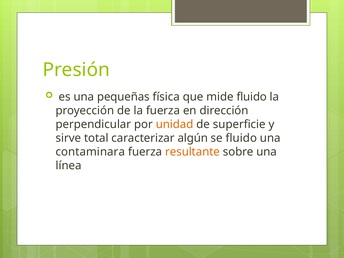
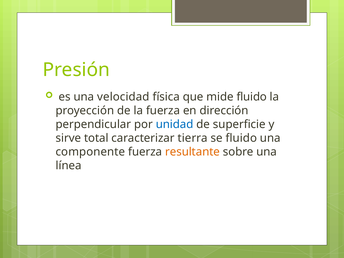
pequeñas: pequeñas -> velocidad (123, 97)
unidad colour: orange -> blue (175, 124)
algún: algún -> tierra (193, 138)
contaminara: contaminara -> componente (90, 152)
